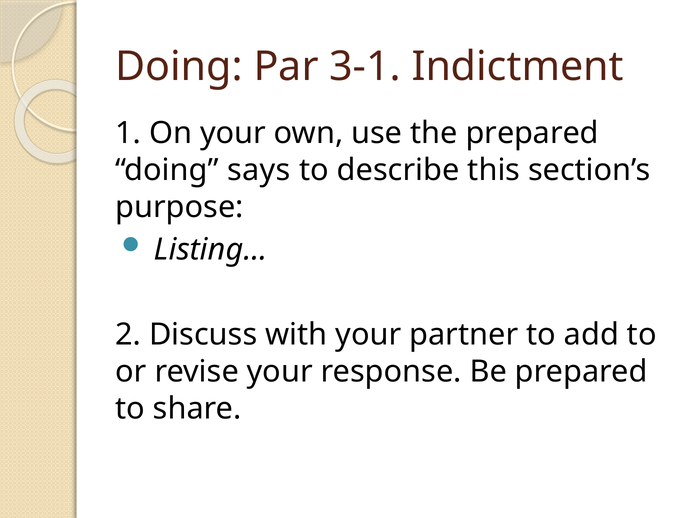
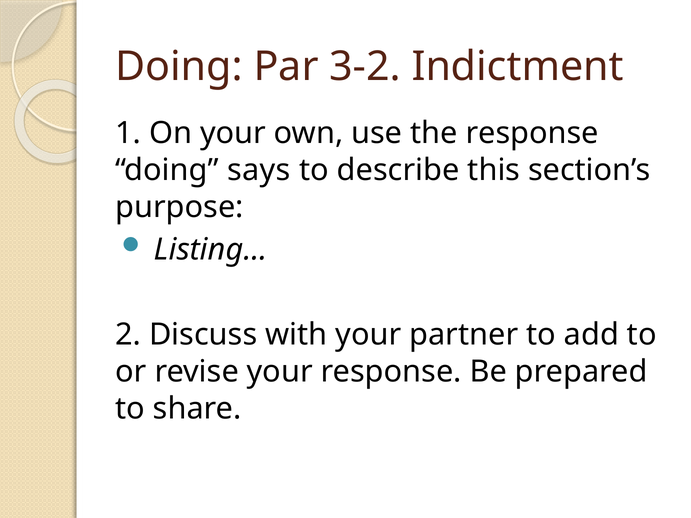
3-1: 3-1 -> 3-2 (365, 67)
the prepared: prepared -> response (532, 133)
